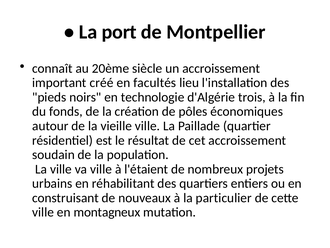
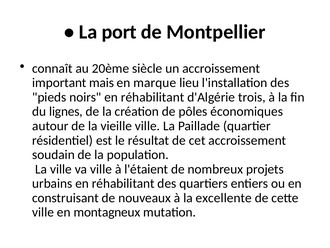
créé: créé -> mais (102, 83)
facultés: facultés -> marque (155, 83)
noirs en technologie: technologie -> réhabilitant (153, 97)
fonds: fonds -> lignes (66, 111)
particulier: particulier -> excellente (224, 198)
